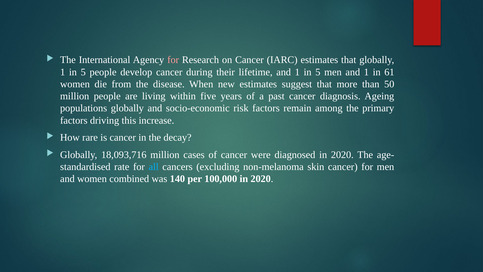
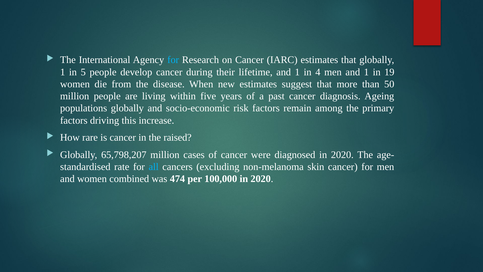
for colour: pink -> light blue (173, 60)
and 1 in 5: 5 -> 4 (318, 72)
61: 61 -> 19 (389, 72)
decay: decay -> raised (178, 137)
18,093,716: 18,093,716 -> 65,798,207 (124, 154)
140: 140 -> 474 (177, 179)
